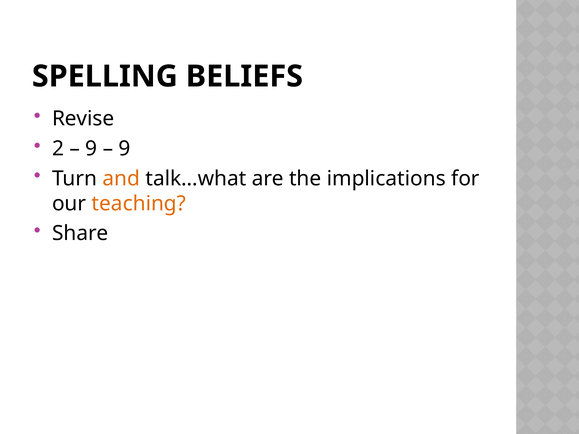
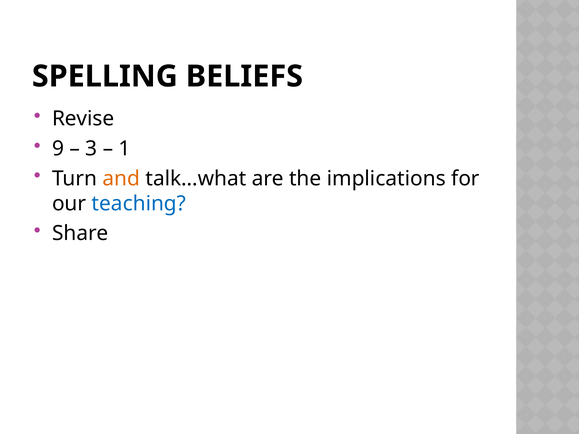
2: 2 -> 9 (58, 149)
9: 9 -> 3 (91, 149)
9: 9 -> 1 (124, 149)
teaching colour: orange -> blue (139, 204)
